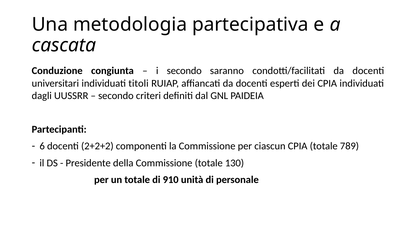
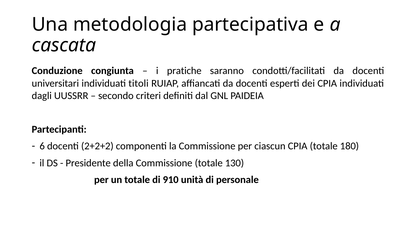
i secondo: secondo -> pratiche (184, 71)
789: 789 -> 180 (349, 146)
